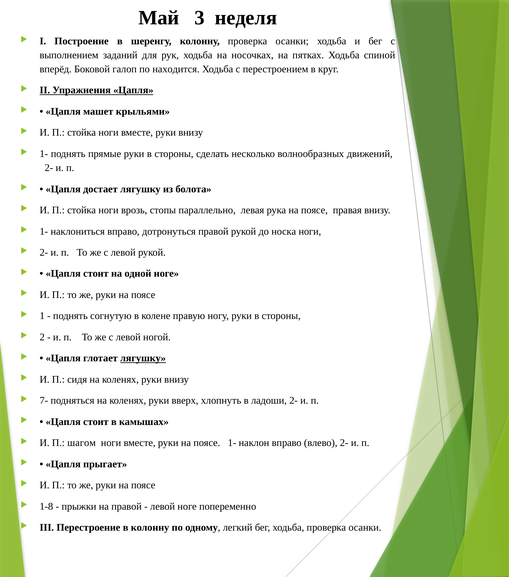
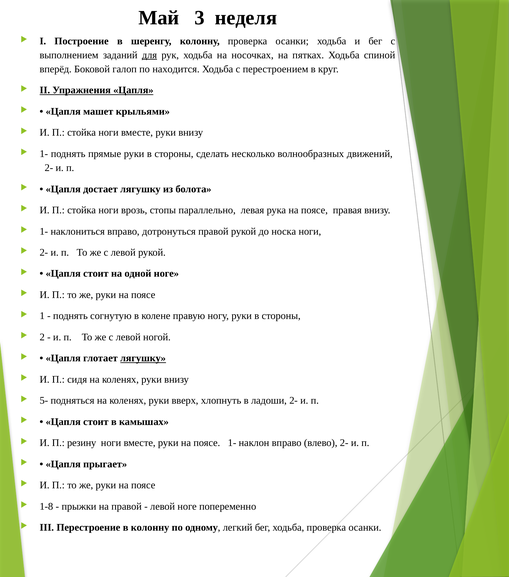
для underline: none -> present (149, 55)
7-: 7- -> 5- (44, 400)
шагом: шагом -> резину (82, 442)
